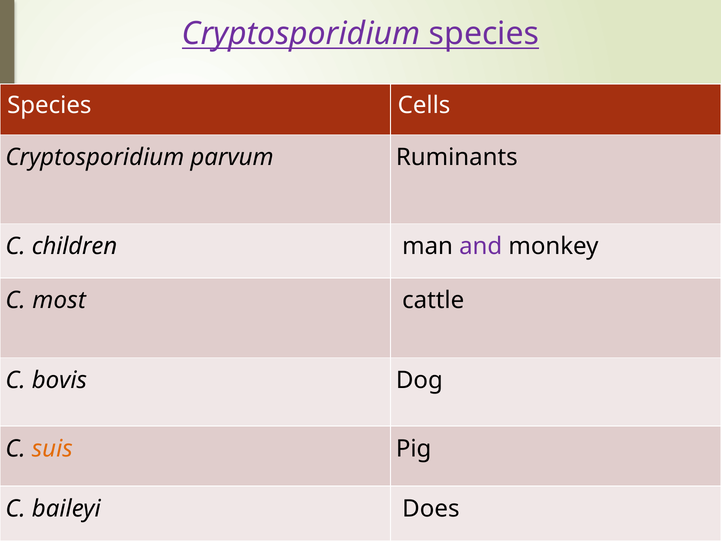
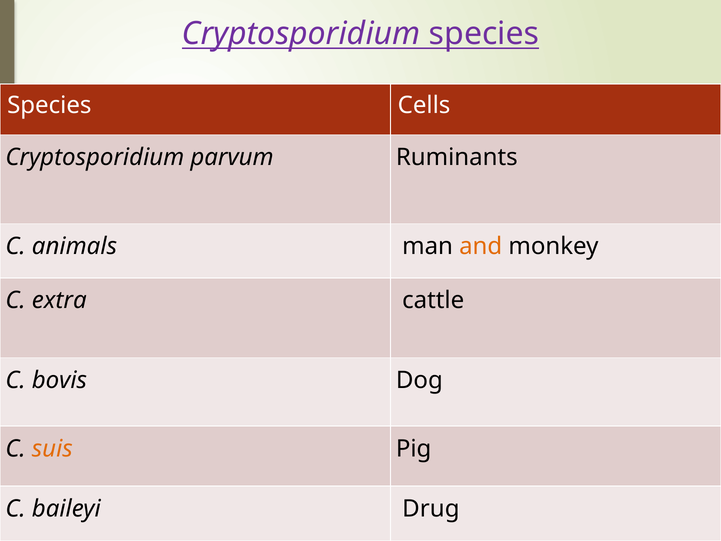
children: children -> animals (74, 246)
and colour: purple -> orange (481, 246)
most: most -> extra (59, 300)
Does: Does -> Drug (431, 508)
